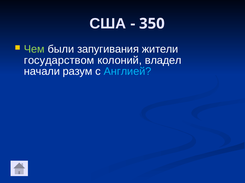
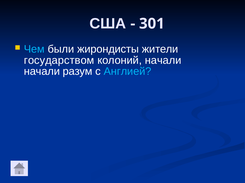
350: 350 -> 301 (152, 24)
Чем colour: light green -> light blue (34, 49)
запугивания: запугивания -> жирондисты (108, 49)
колоний владел: владел -> начали (163, 61)
